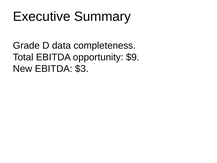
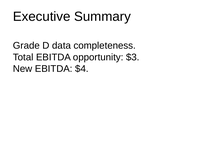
$9: $9 -> $3 (133, 57)
$3: $3 -> $4 (82, 69)
